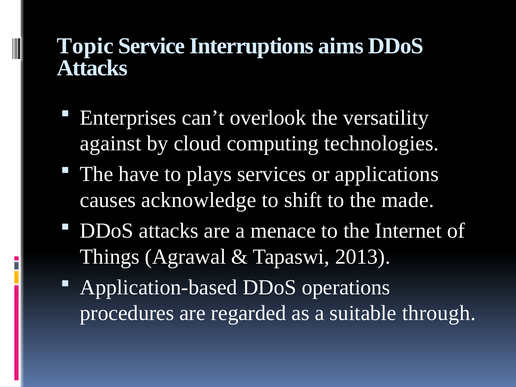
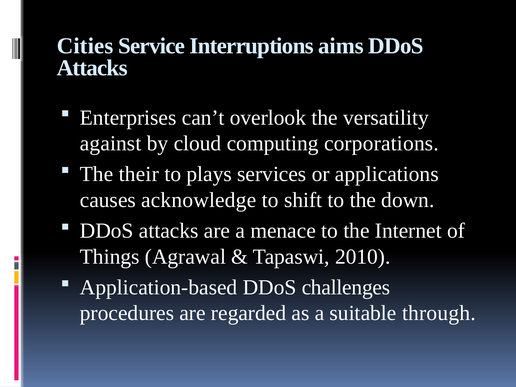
Topic: Topic -> Cities (85, 46)
technologies: technologies -> corporations (381, 143)
have: have -> their (139, 174)
made: made -> down (408, 200)
2013: 2013 -> 2010 (363, 257)
operations: operations -> challenges (346, 287)
